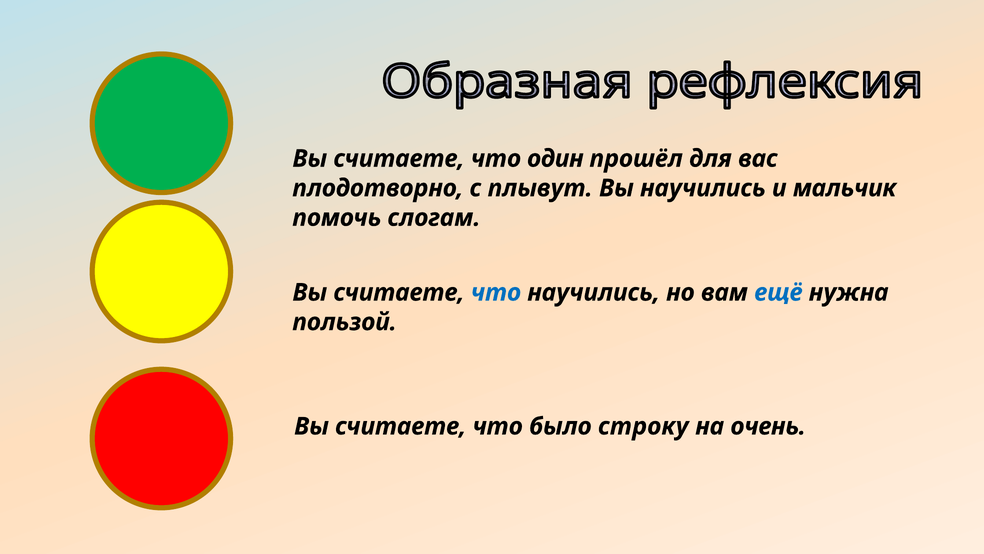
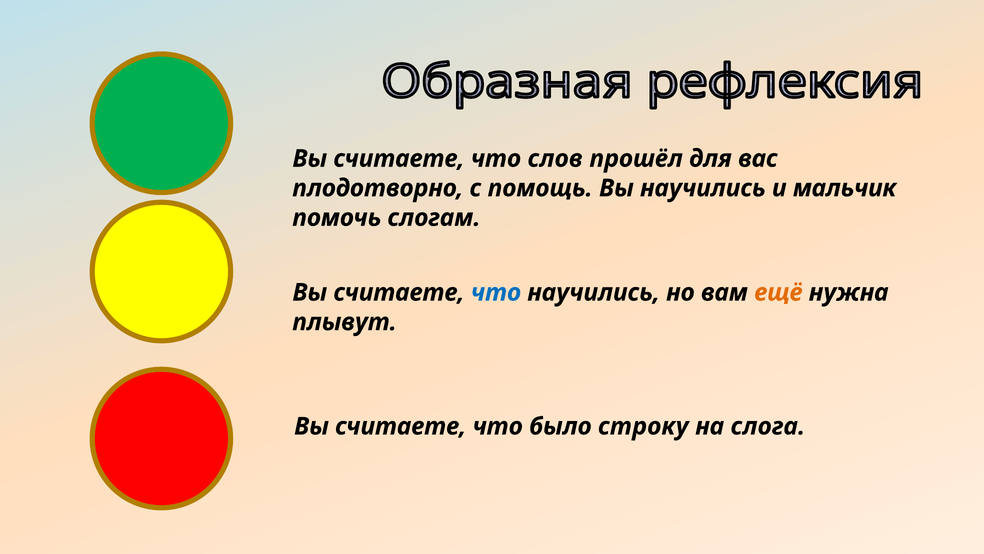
один: один -> слов (555, 159)
плывут: плывут -> помощь (540, 188)
ещё colour: blue -> orange (778, 292)
пользой: пользой -> плывут (345, 322)
очень: очень -> слога (768, 426)
